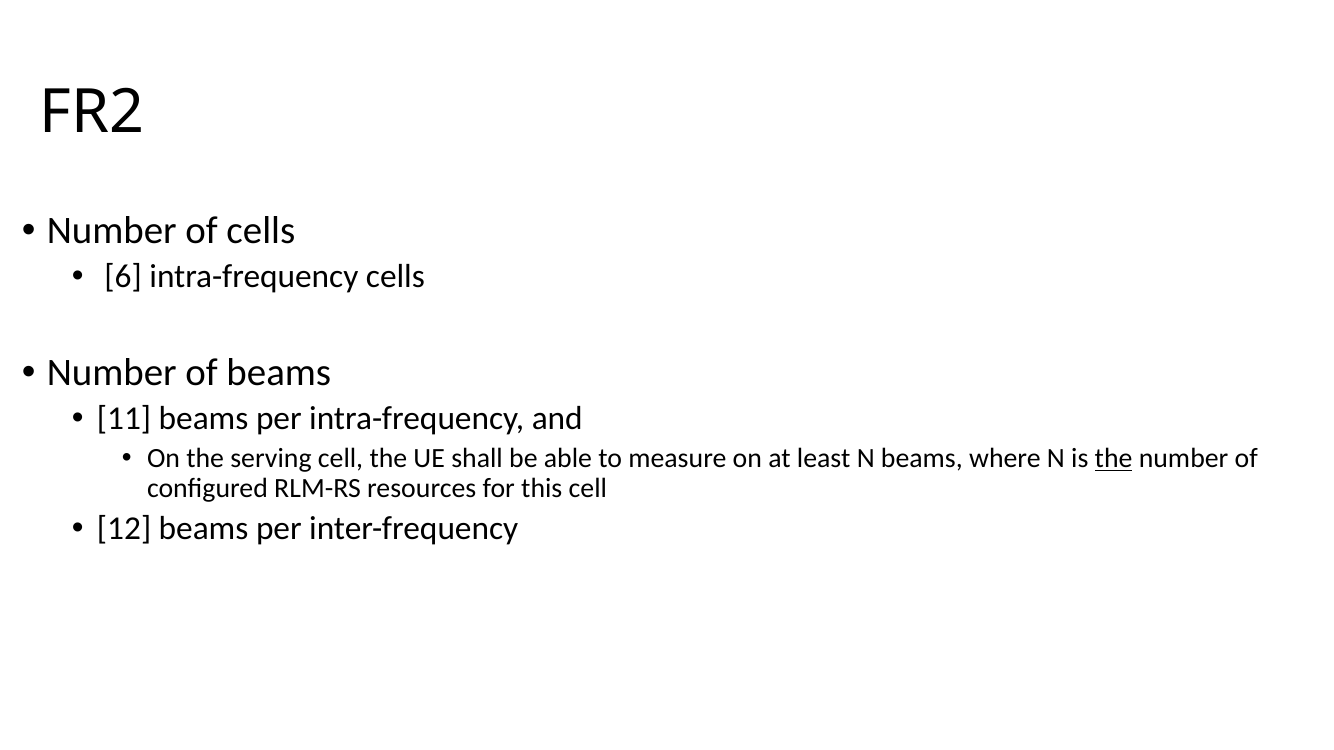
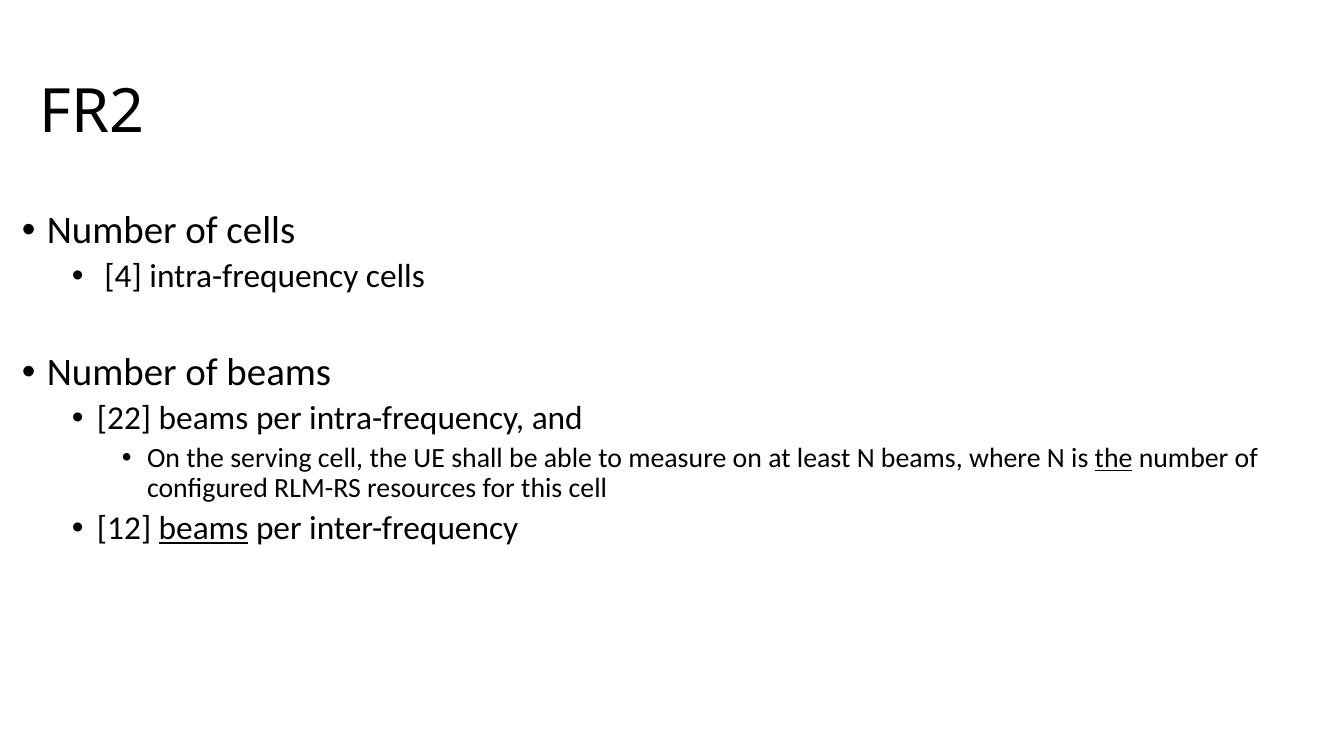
6: 6 -> 4 (123, 277)
11: 11 -> 22 (124, 419)
beams underline: none -> present (204, 529)
